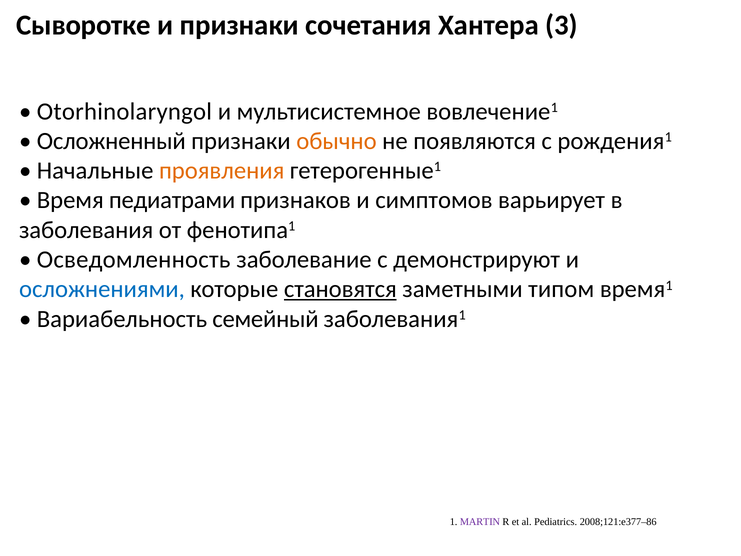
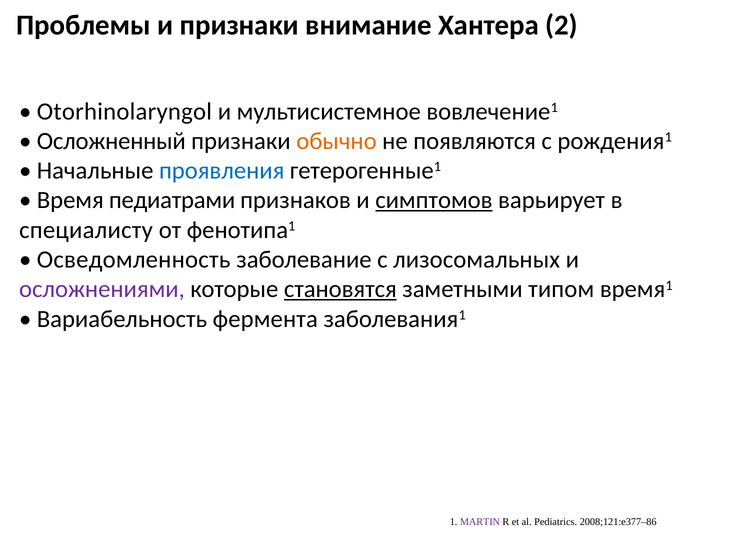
Сыворотке: Сыворотке -> Проблемы (84, 25)
сочетания: сочетания -> внимание (369, 25)
3: 3 -> 2 (562, 25)
проявления colour: orange -> blue (222, 171)
симптомов underline: none -> present (434, 200)
заболевания: заболевания -> специалисту (86, 230)
демонстрируют: демонстрируют -> лизосомальных (477, 260)
осложнениями colour: blue -> purple (102, 289)
семейный: семейный -> фермента (265, 319)
